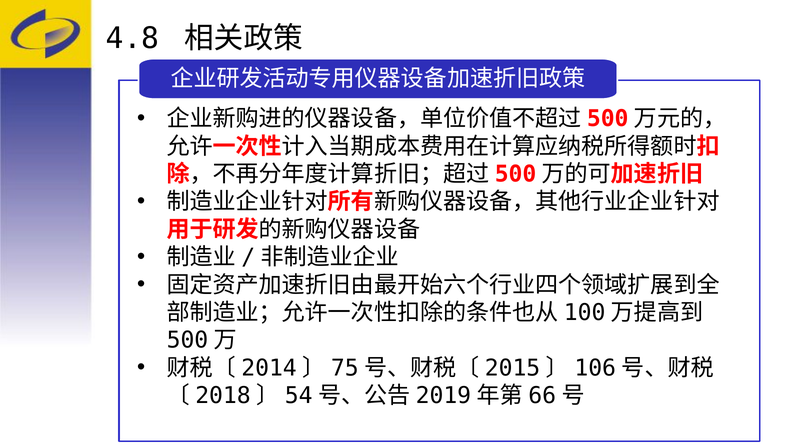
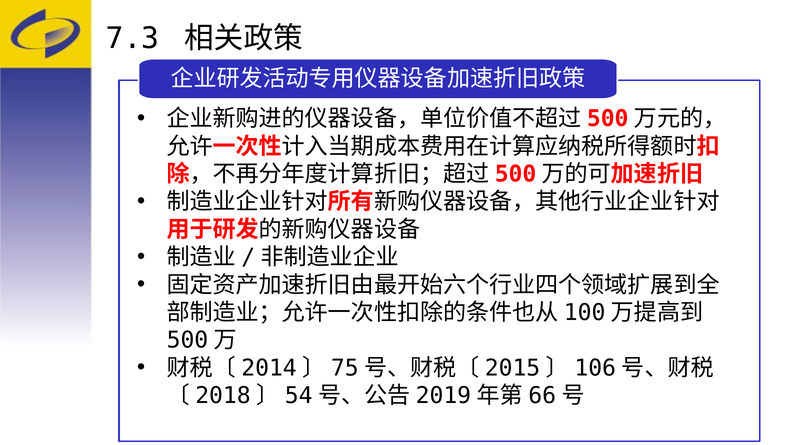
4.8: 4.8 -> 7.3 (133, 39)
